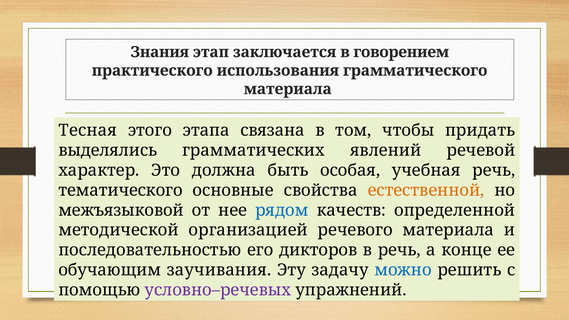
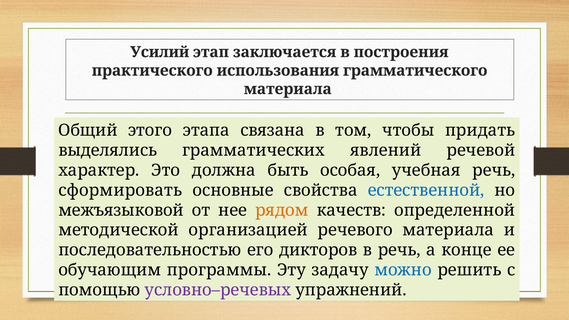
Знания: Знания -> Усилий (160, 52)
говорением: говорением -> построения (401, 52)
Тесная: Тесная -> Общий (88, 131)
тематического: тематического -> сформировать (120, 190)
естественной colour: orange -> blue (426, 190)
рядом colour: blue -> orange (282, 210)
заучивания: заучивания -> программы (219, 270)
